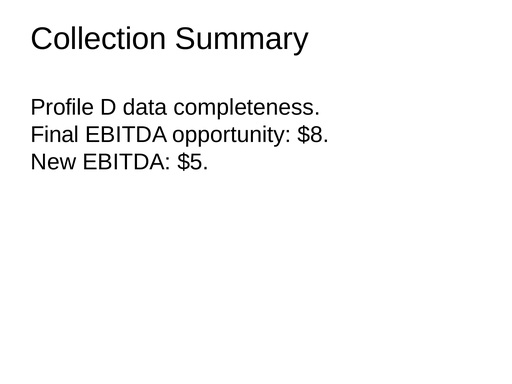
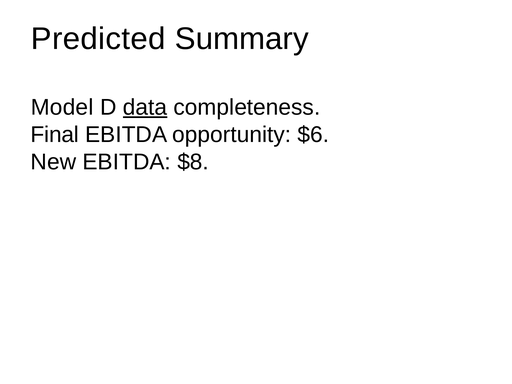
Collection: Collection -> Predicted (98, 39)
Profile: Profile -> Model (62, 107)
data underline: none -> present (145, 107)
$8: $8 -> $6 (313, 135)
$5: $5 -> $8 (193, 162)
